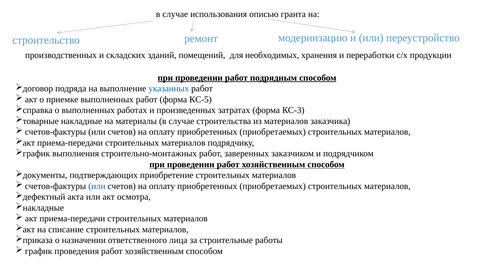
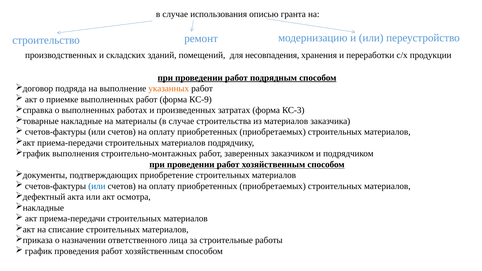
необходимых: необходимых -> несовпадения (272, 55)
указанных colour: blue -> orange (169, 89)
КС-5: КС-5 -> КС-9 (200, 99)
